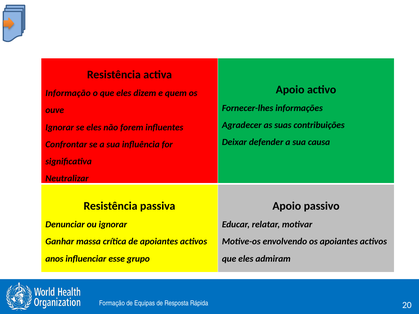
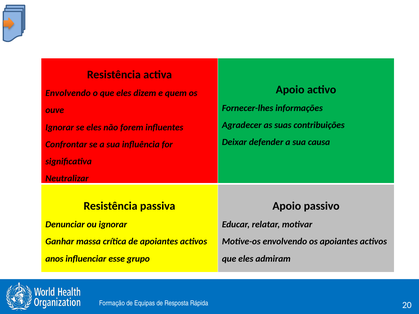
Informação: Informação -> Envolvendo (68, 93)
